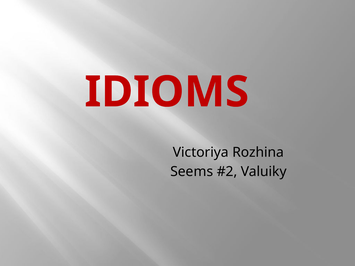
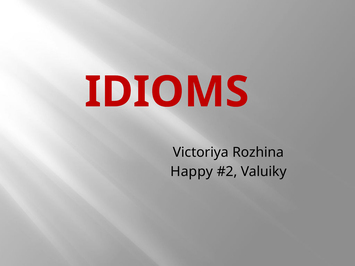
Seems: Seems -> Happy (192, 172)
